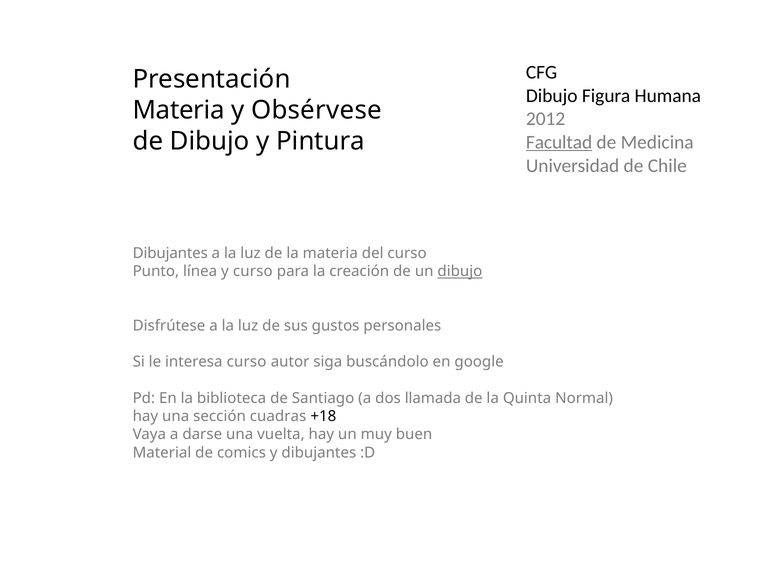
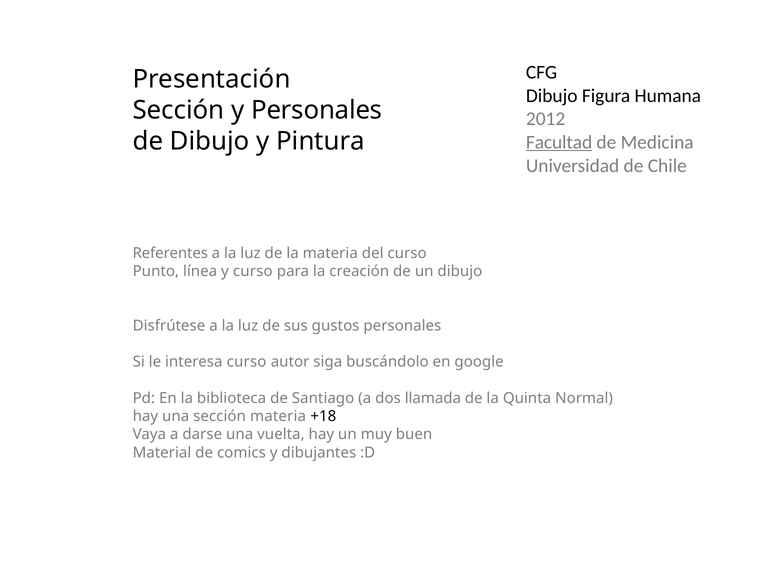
Materia: Materia -> Sección (179, 110)
y Obsérvese: Obsérvese -> Personales (317, 110)
Dibujantes: Dibujantes -> Referentes (170, 253)
dibujo underline: present -> none (460, 271)
sección cuadras: cuadras -> materia (278, 416)
